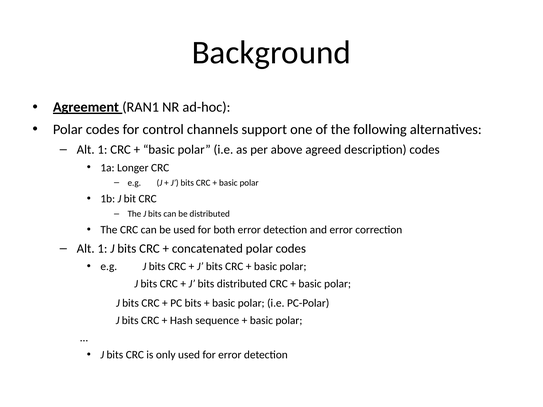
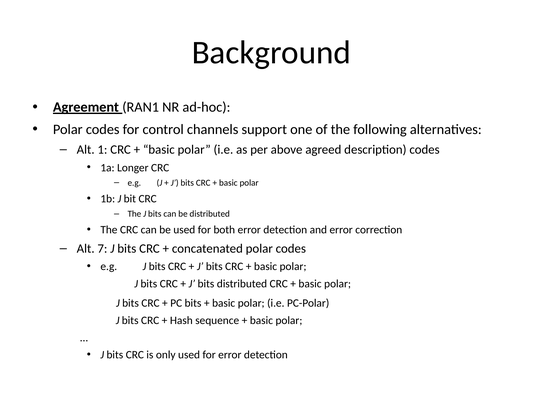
1: 1 -> 7 (102, 249)
